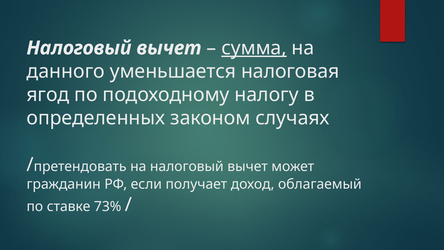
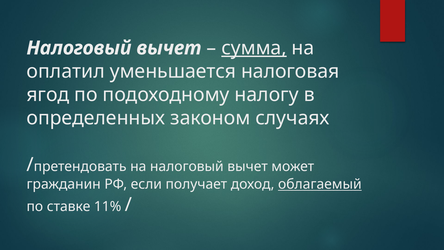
данного: данного -> оплатил (66, 71)
облагаемый underline: none -> present (320, 184)
73%: 73% -> 11% (108, 206)
